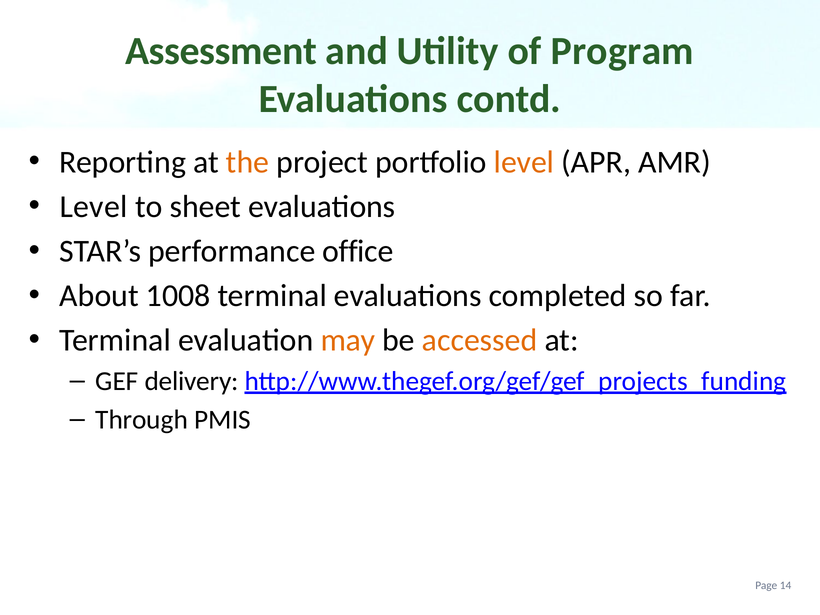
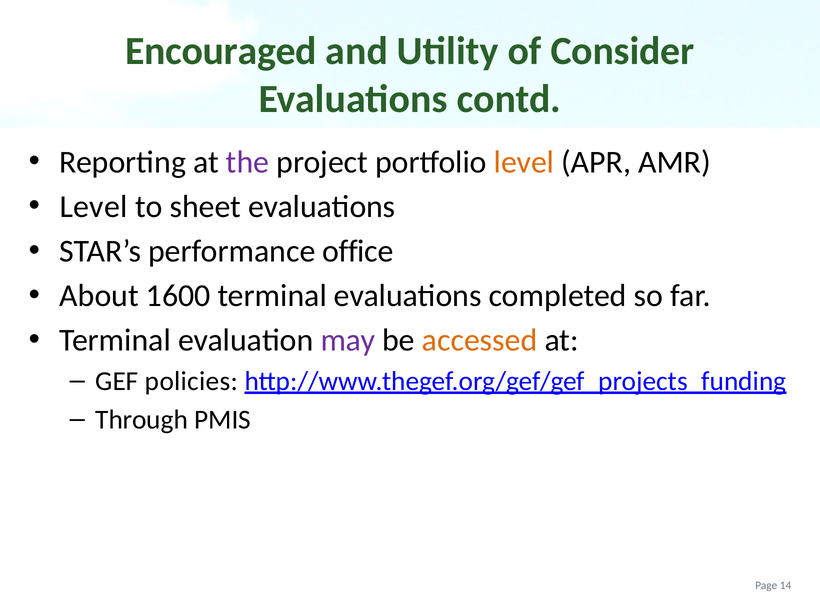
Assessment: Assessment -> Encouraged (221, 51)
Program: Program -> Consider (622, 51)
the colour: orange -> purple (248, 162)
1008: 1008 -> 1600 (178, 296)
may colour: orange -> purple (348, 340)
delivery: delivery -> policies (191, 381)
